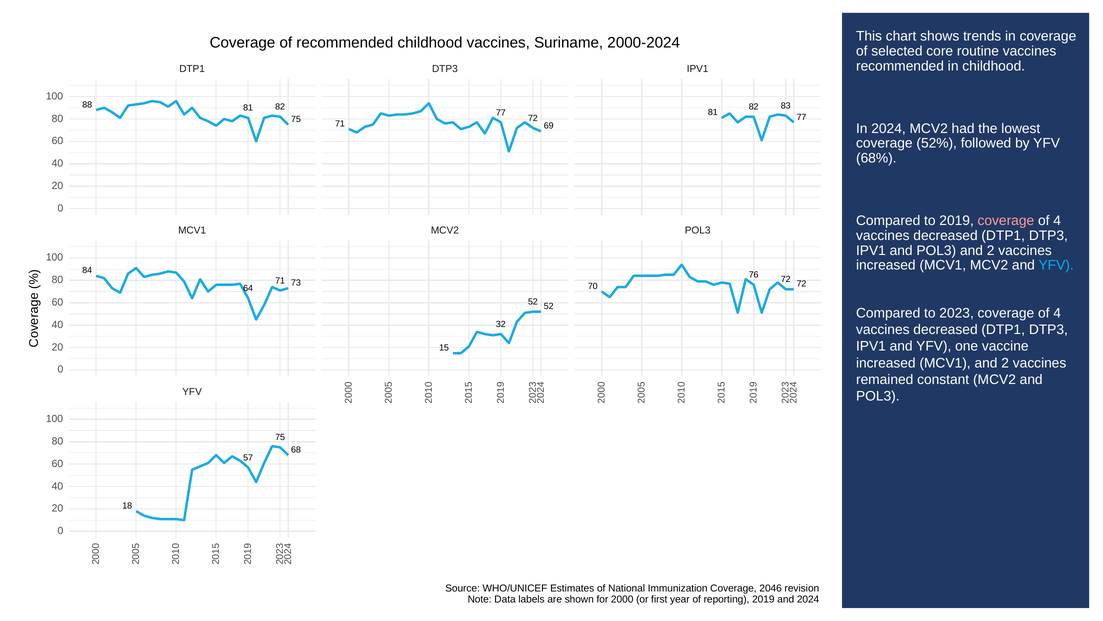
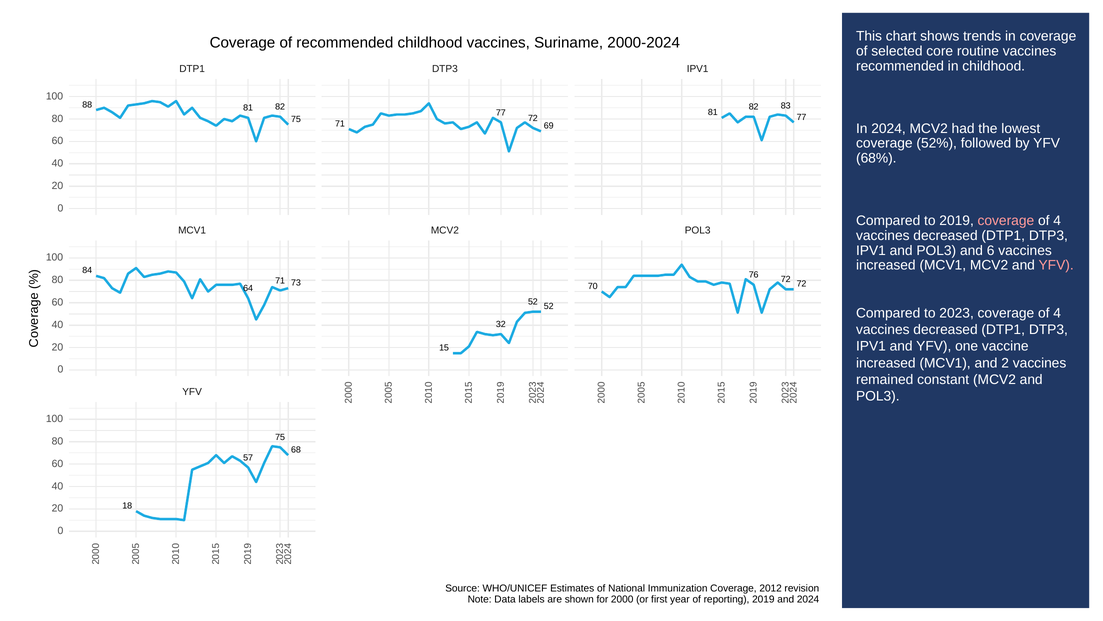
POL3 and 2: 2 -> 6 (991, 250)
YFV colour: light blue -> pink (1056, 265)
2046: 2046 -> 2012 (771, 588)
